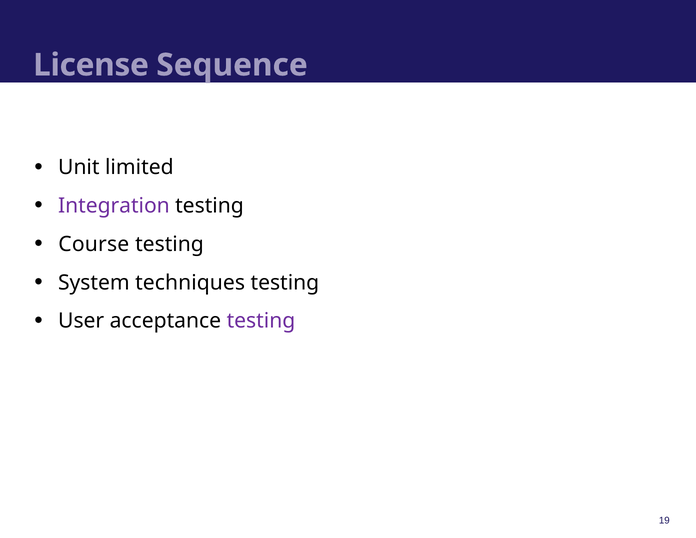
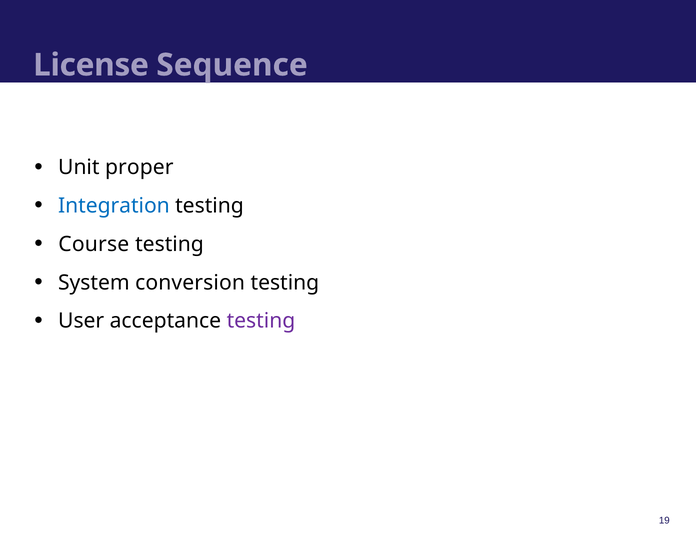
limited: limited -> proper (139, 167)
Integration colour: purple -> blue (114, 206)
techniques: techniques -> conversion (190, 282)
